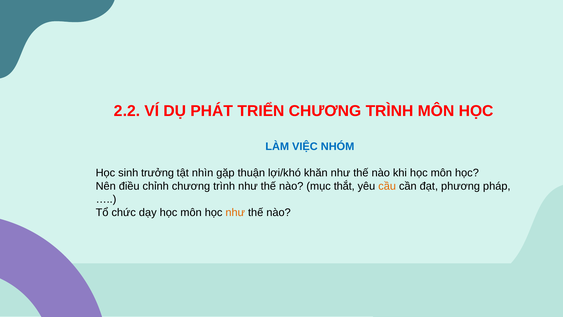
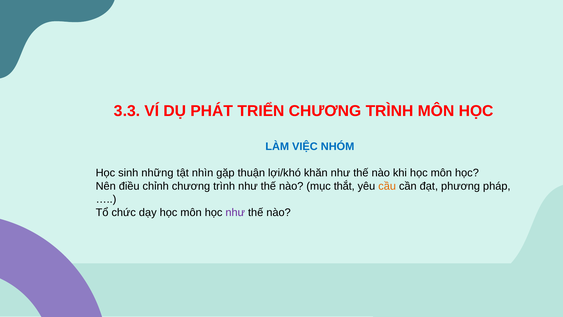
2.2: 2.2 -> 3.3 (127, 111)
trưởng: trưởng -> những (157, 173)
như colour: orange -> purple (235, 212)
